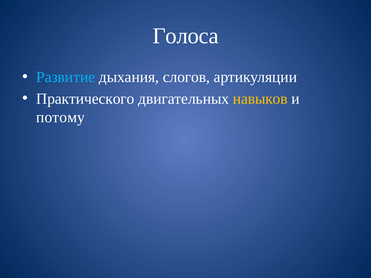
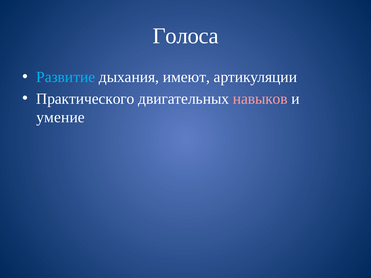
слогов: слогов -> имеют (186, 77)
навыков colour: yellow -> pink (260, 99)
потому: потому -> умение (61, 117)
